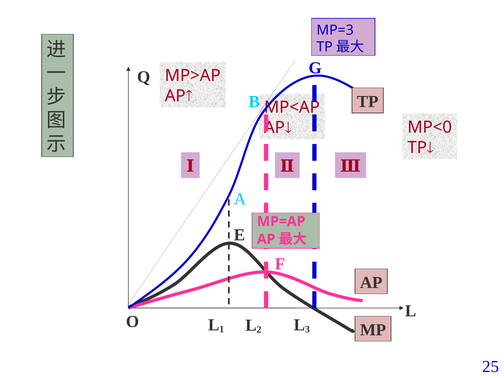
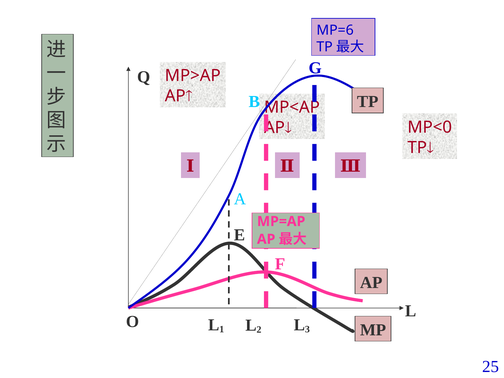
MP=3: MP=3 -> MP=6 (335, 30)
